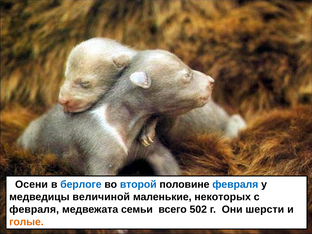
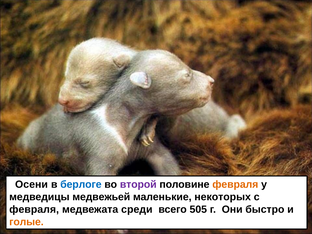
второй colour: blue -> purple (138, 184)
февраля colour: blue -> orange (235, 184)
величиной: величиной -> медвежьей (101, 197)
семьи: семьи -> среди (137, 209)
502: 502 -> 505 (198, 209)
шерсти: шерсти -> быстро (265, 209)
